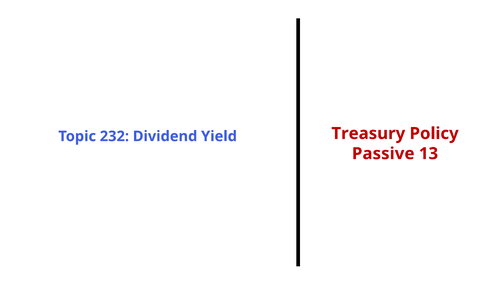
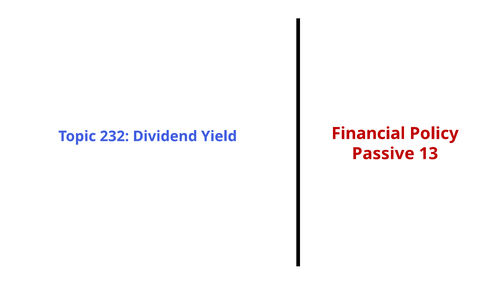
Treasury: Treasury -> Financial (368, 133)
